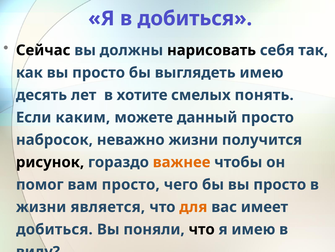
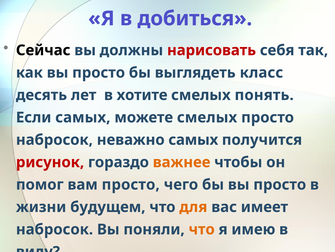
нарисовать colour: black -> red (212, 50)
выглядеть имею: имею -> класс (261, 72)
Если каким: каким -> самых (83, 117)
можете данный: данный -> смелых (207, 117)
неважно жизни: жизни -> самых (193, 139)
рисунок colour: black -> red (50, 162)
является: является -> будущем (108, 206)
добиться: добиться -> набросок (54, 229)
что colour: black -> orange (202, 229)
